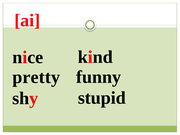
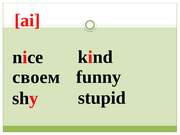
pretty: pretty -> своем (36, 77)
